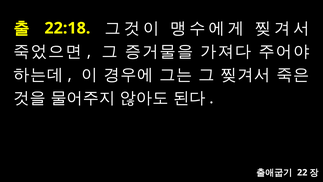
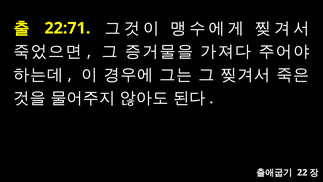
22:18: 22:18 -> 22:71 (67, 28)
